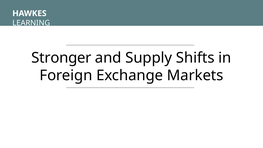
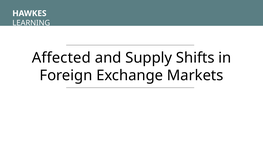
Stronger: Stronger -> Affected (61, 58)
